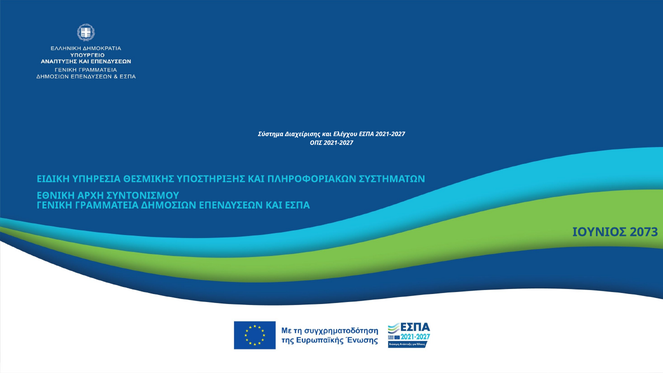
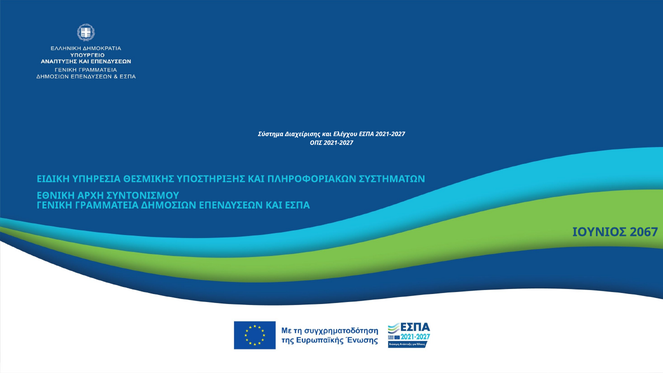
2073: 2073 -> 2067 (644, 232)
